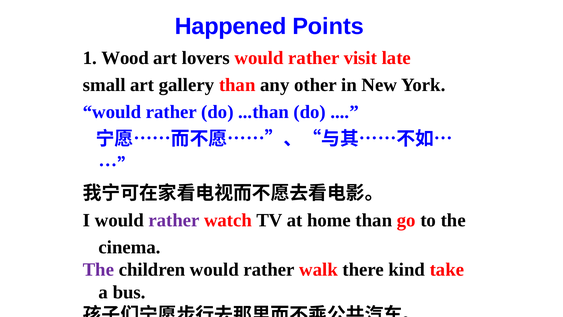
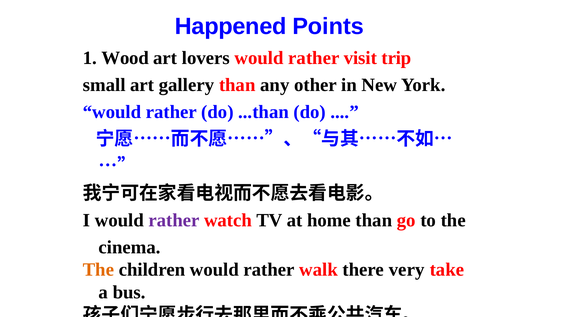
late: late -> trip (396, 58)
The colour: purple -> orange (98, 270)
kind: kind -> very (407, 270)
